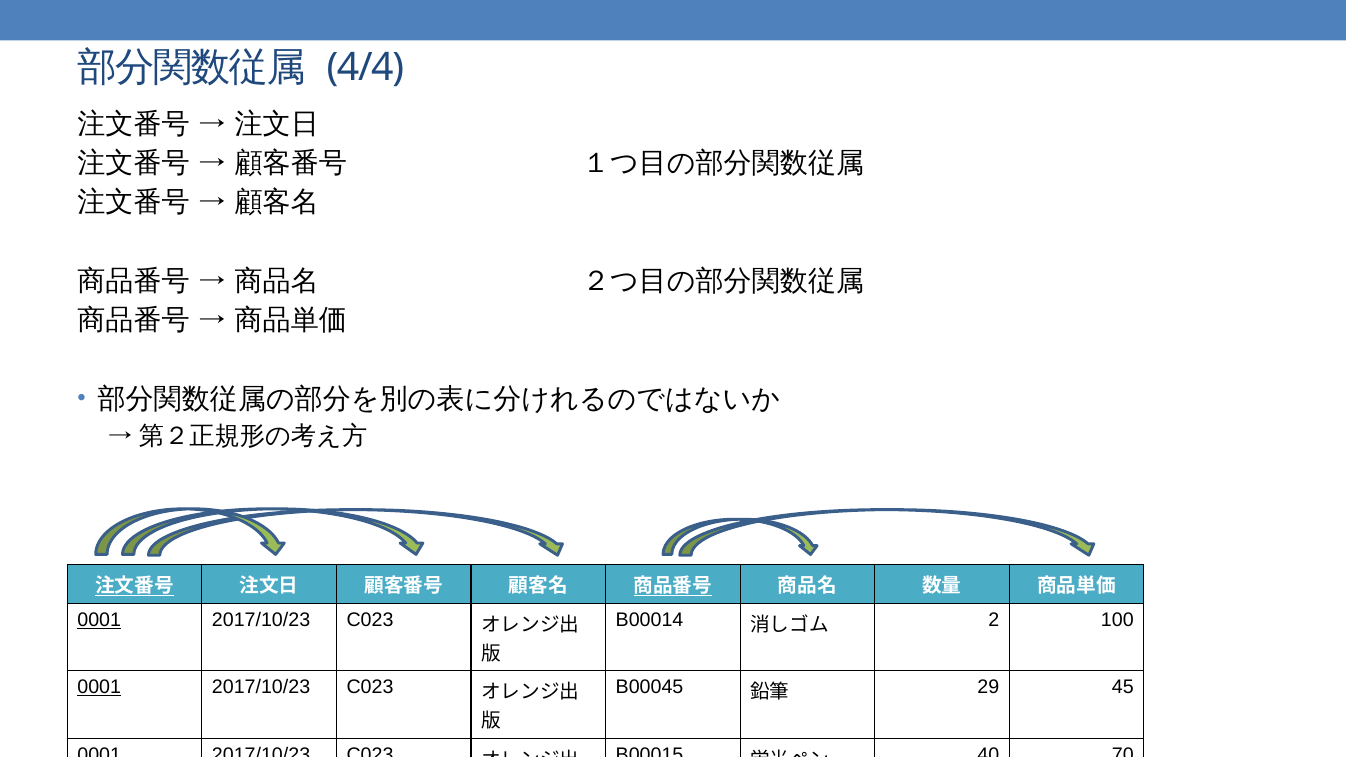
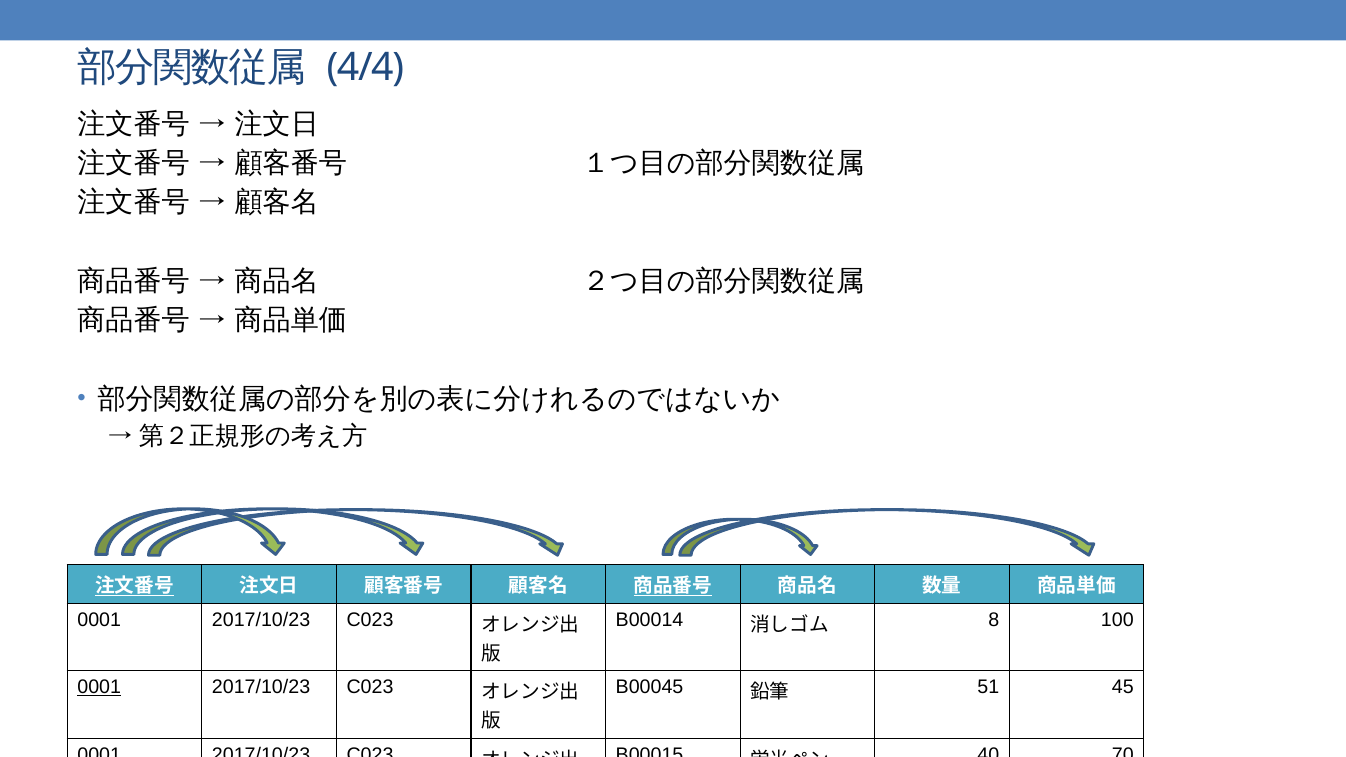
0001 underline: present -> none (99, 620)
2: 2 -> 8 (994, 620)
29: 29 -> 51 (988, 687)
